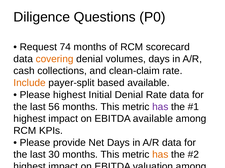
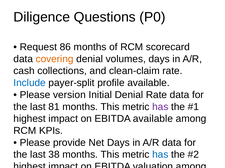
74: 74 -> 86 (65, 47)
Include colour: orange -> blue (30, 83)
based: based -> profile (111, 83)
Please highest: highest -> version (69, 95)
56: 56 -> 81 (54, 107)
30: 30 -> 38 (54, 155)
has colour: orange -> blue (160, 155)
